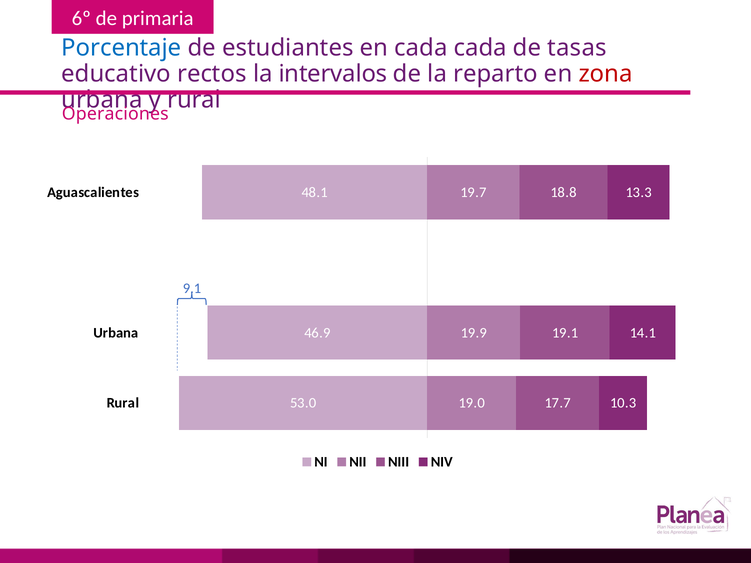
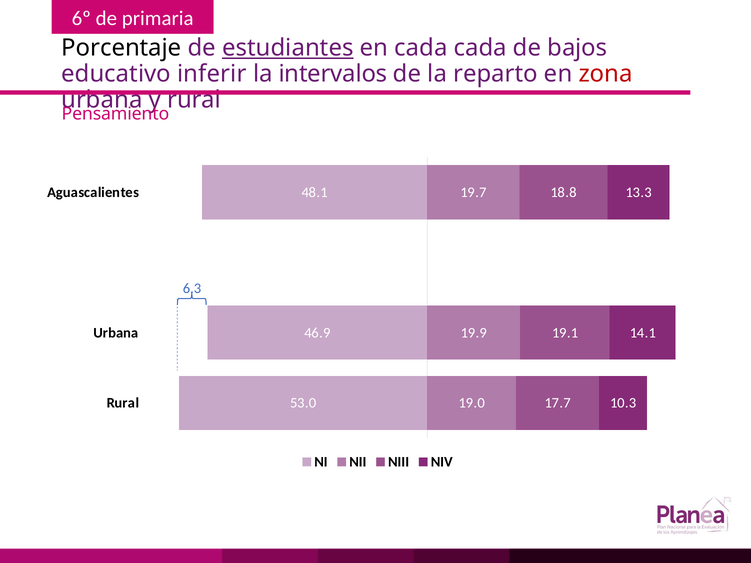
Porcentaje colour: blue -> black (121, 48)
estudiantes underline: none -> present (288, 48)
tasas: tasas -> bajos (577, 48)
rectos: rectos -> inferir (212, 74)
Operaciones: Operaciones -> Pensamiento (115, 114)
9.1: 9.1 -> 6.3 (192, 289)
